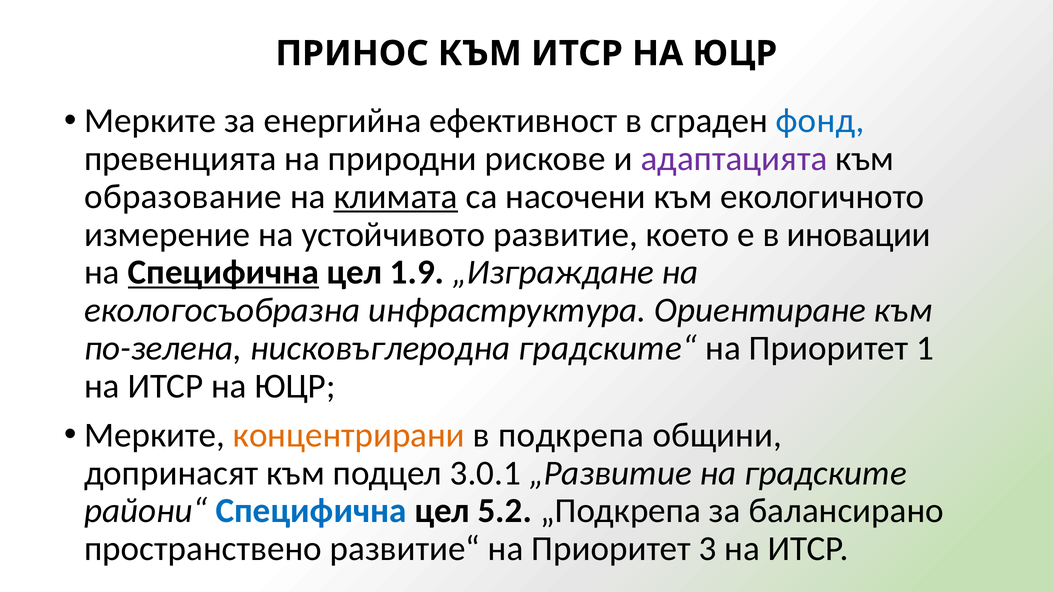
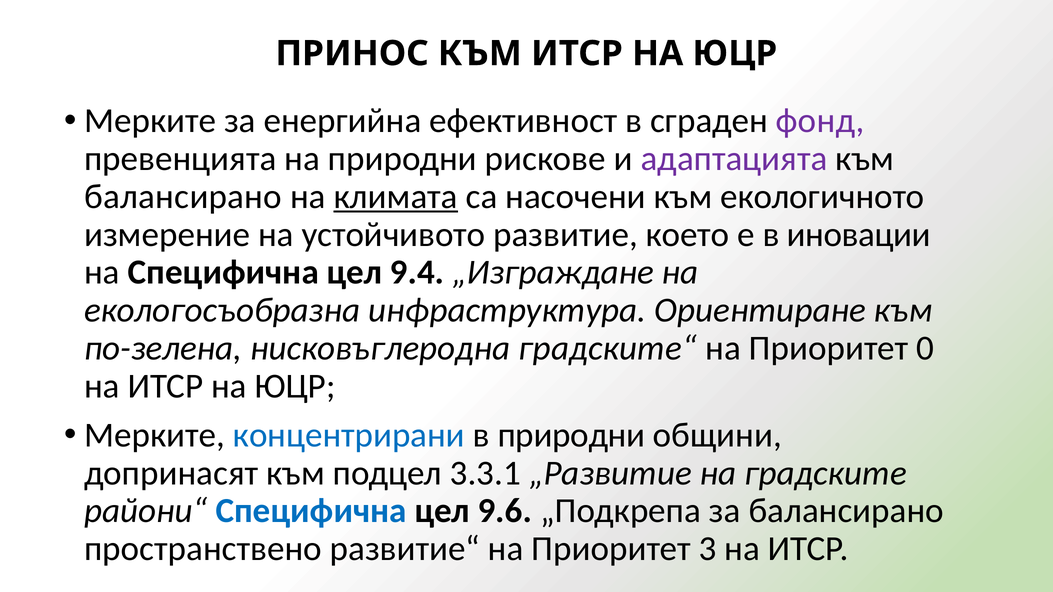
фонд colour: blue -> purple (820, 121)
образование: образование -> балансирано (183, 197)
Специфична underline: present -> none (223, 273)
1.9: 1.9 -> 9.4 (417, 273)
1: 1 -> 0 (925, 348)
концентрирани colour: orange -> blue (349, 435)
в подкрепа: подкрепа -> природни (571, 435)
3.0.1: 3.0.1 -> 3.3.1 (485, 473)
5.2: 5.2 -> 9.6 (505, 511)
